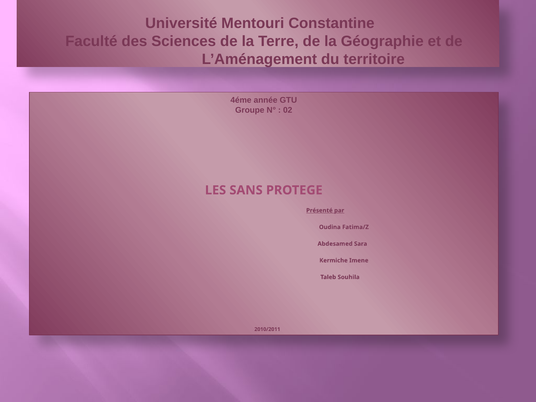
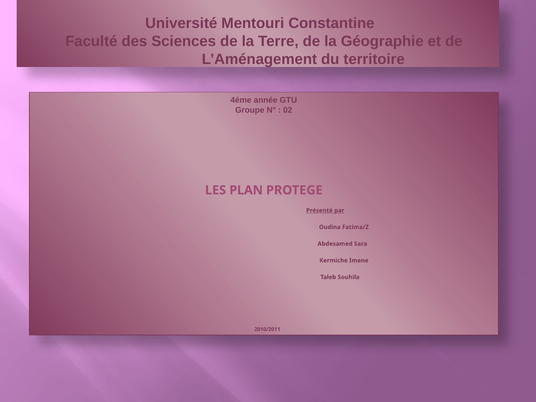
SANS: SANS -> PLAN (246, 190)
